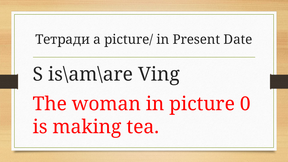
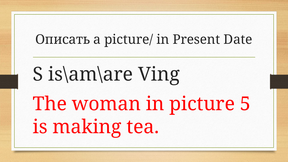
Тетради: Тетради -> Описать (63, 40)
0: 0 -> 5 (245, 104)
